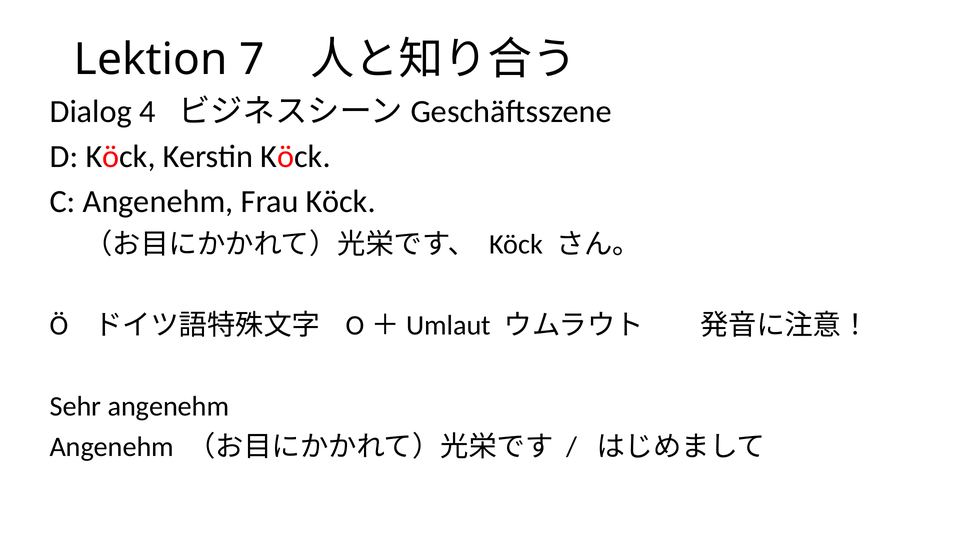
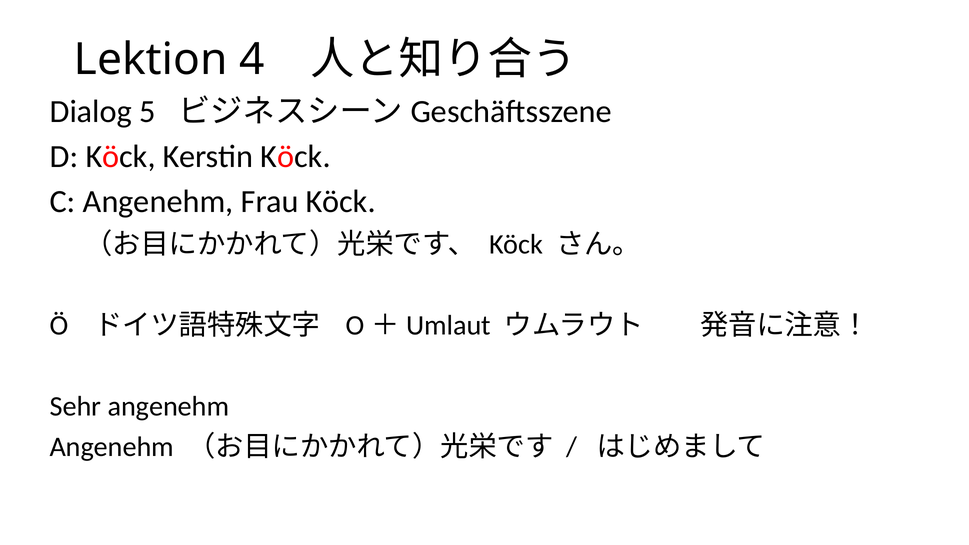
7: 7 -> 4 (252, 59)
4: 4 -> 5 (148, 111)
